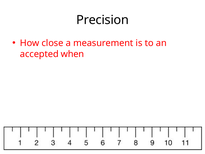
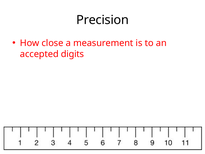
when: when -> digits (72, 54)
